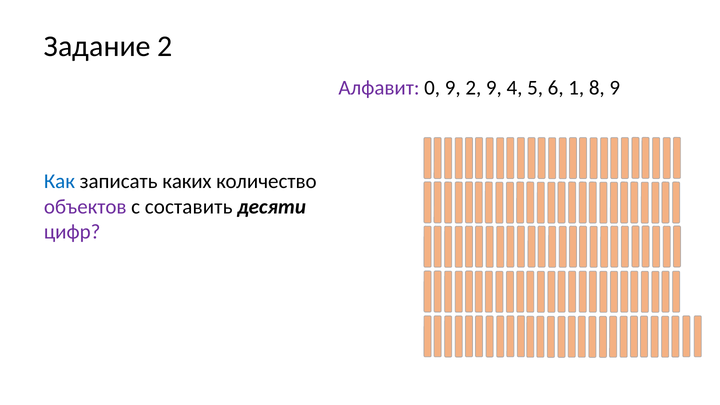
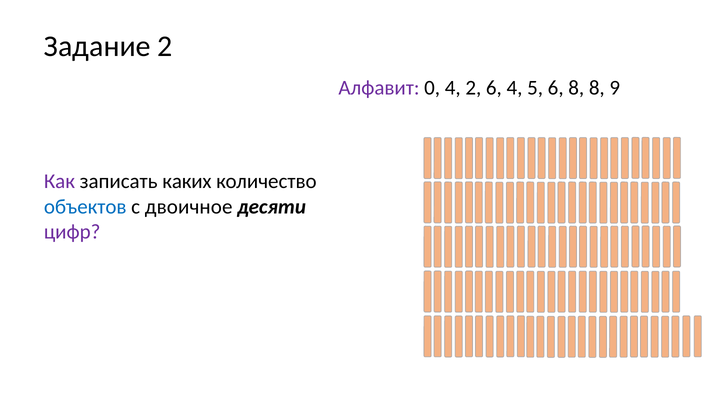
0 9: 9 -> 4 (453, 88)
2 9: 9 -> 6 (494, 88)
6 1: 1 -> 8 (576, 88)
Как colour: blue -> purple (59, 182)
объектов colour: purple -> blue (85, 207)
составить: составить -> двоичное (189, 207)
